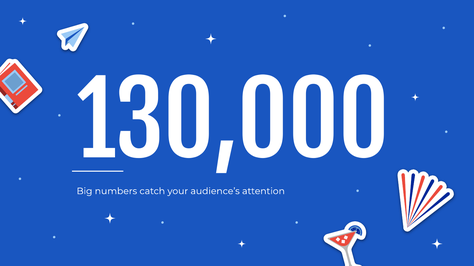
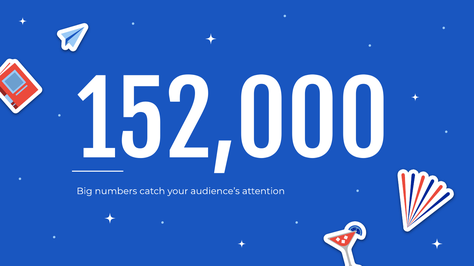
130,000: 130,000 -> 152,000 (233, 125)
